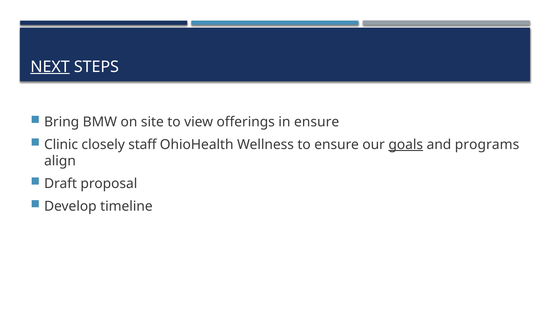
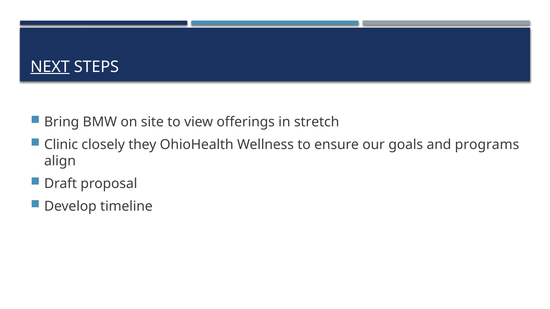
in ensure: ensure -> stretch (317, 122)
staff: staff -> they (142, 145)
goals underline: present -> none (406, 145)
